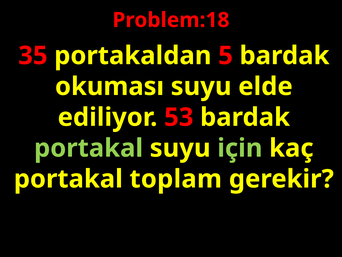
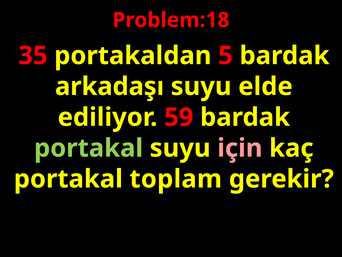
okuması: okuması -> arkadaşı (110, 86)
53: 53 -> 59 (179, 117)
için colour: light green -> pink (240, 148)
